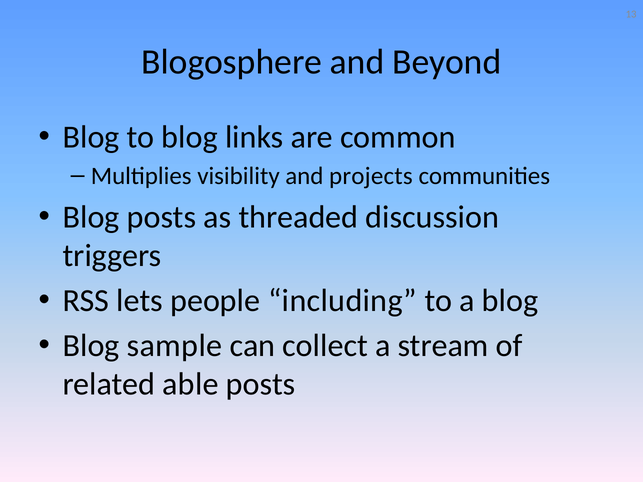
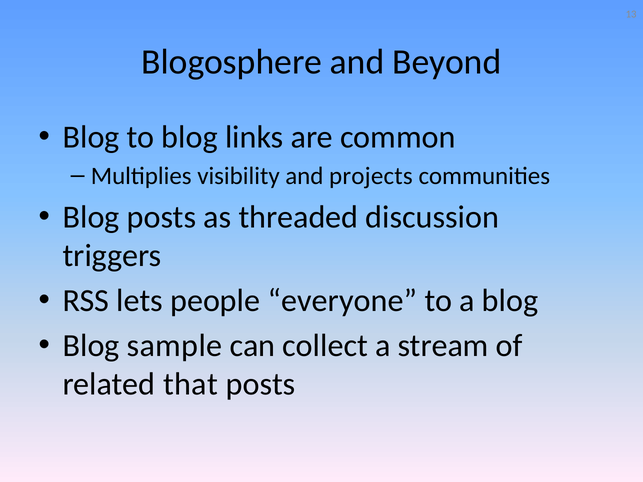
including: including -> everyone (342, 301)
able: able -> that (190, 384)
